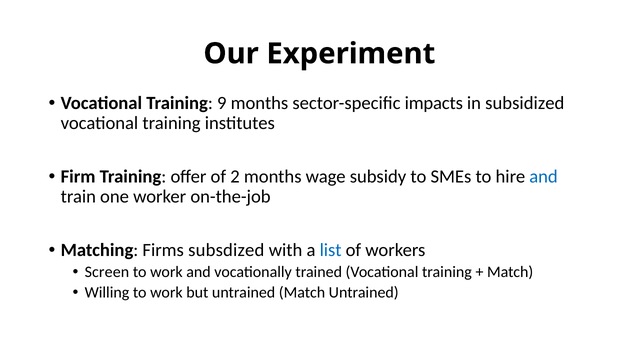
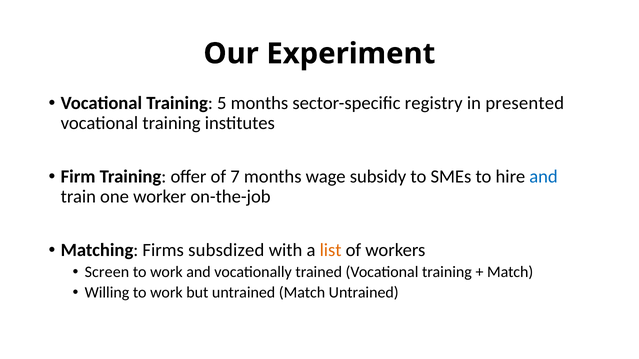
9: 9 -> 5 (222, 103)
impacts: impacts -> registry (434, 103)
subsidized: subsidized -> presented (525, 103)
2: 2 -> 7 (235, 177)
list colour: blue -> orange (331, 250)
